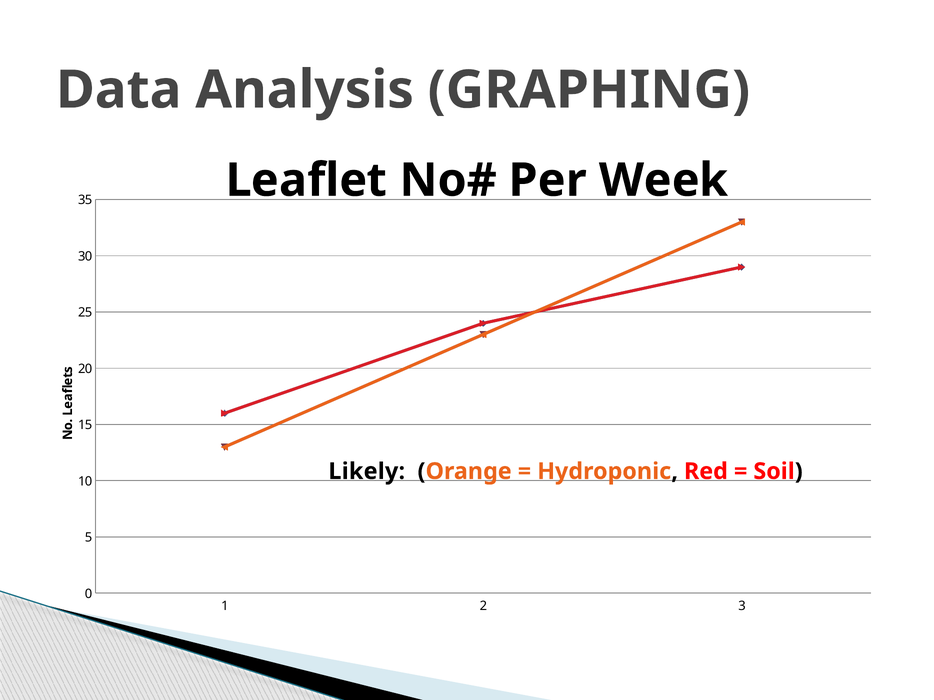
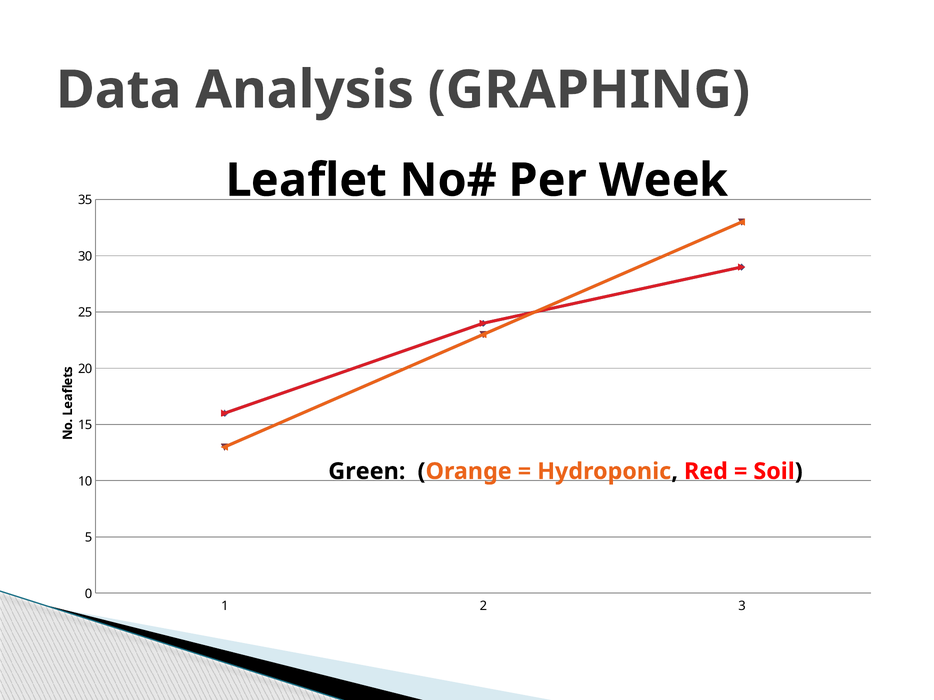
Likely: Likely -> Green (367, 472)
